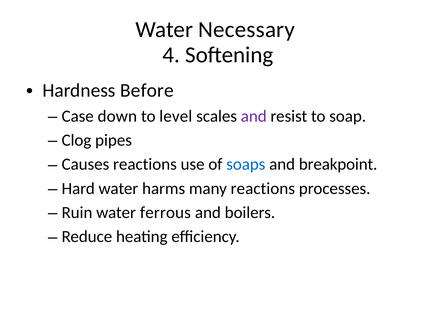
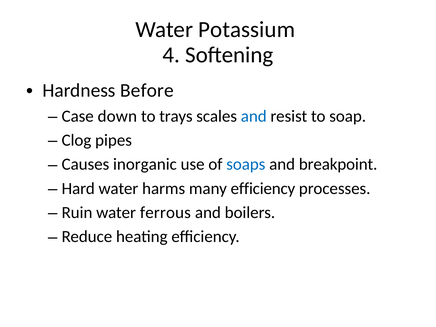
Necessary: Necessary -> Potassium (247, 30)
level: level -> trays (176, 116)
and colour: purple -> blue (254, 116)
Causes reactions: reactions -> inorganic (145, 164)
many reactions: reactions -> efficiency (263, 188)
